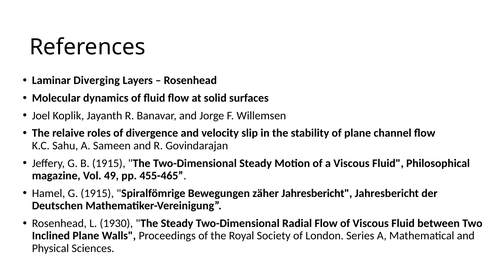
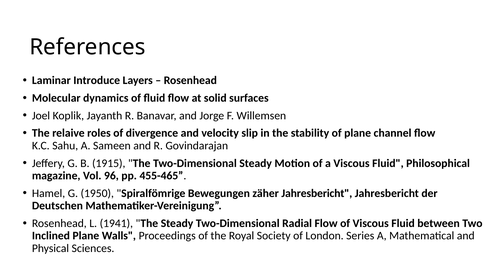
Diverging: Diverging -> Introduce (97, 80)
49: 49 -> 96 (111, 176)
G 1915: 1915 -> 1950 (97, 193)
1930: 1930 -> 1941 (116, 223)
